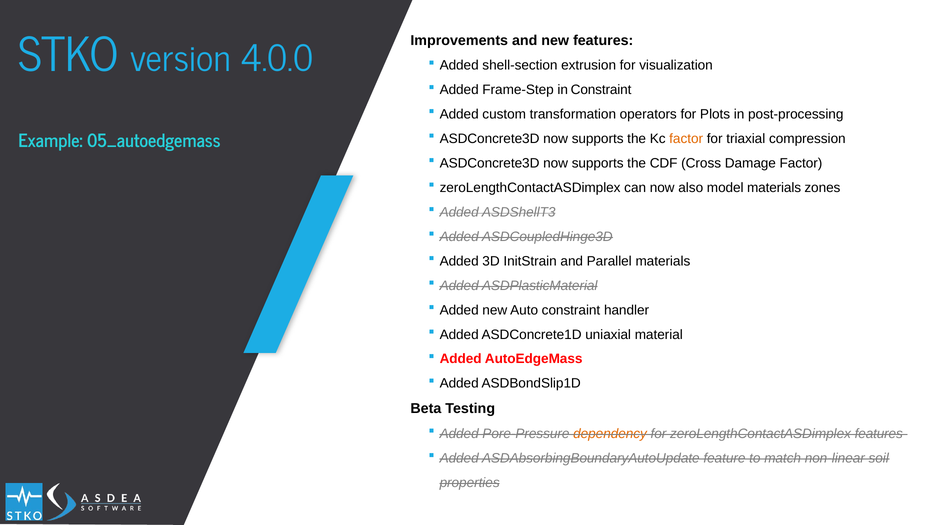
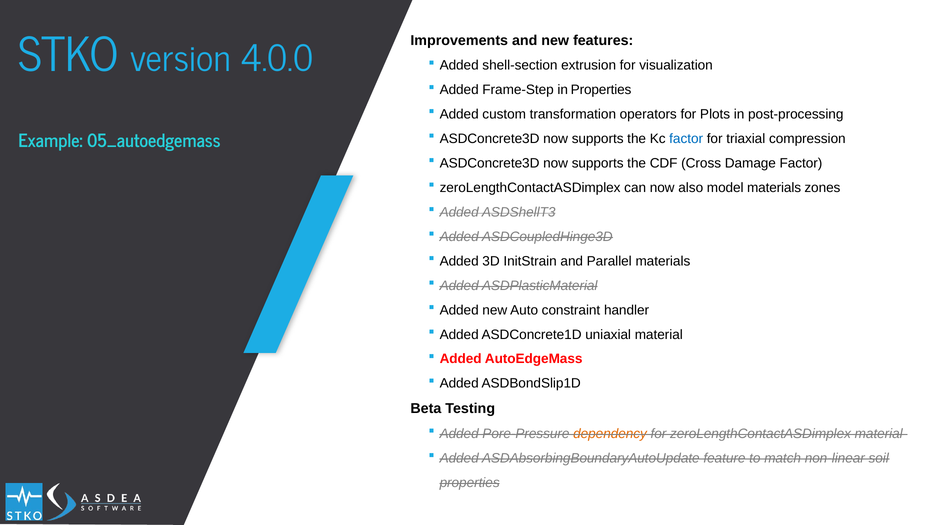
in Constraint: Constraint -> Properties (601, 90)
factor colour: orange -> blue (686, 139)
zeroLengthContactASDimplex features: features -> material (879, 433)
